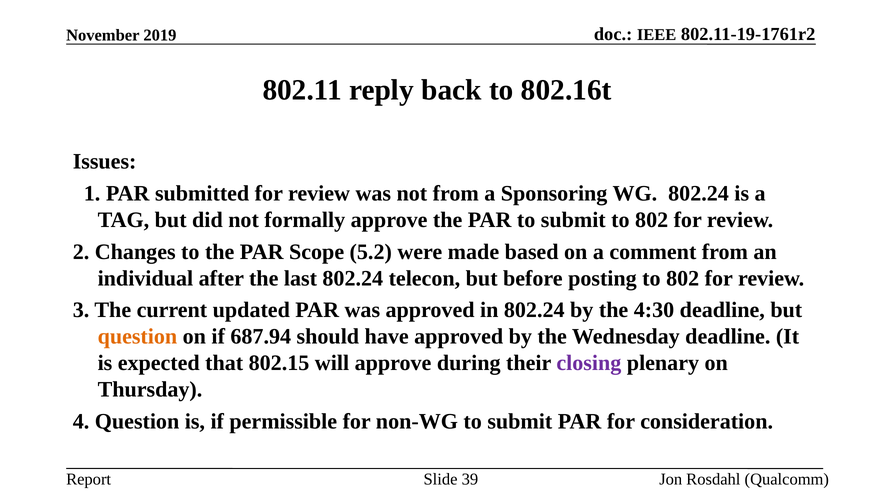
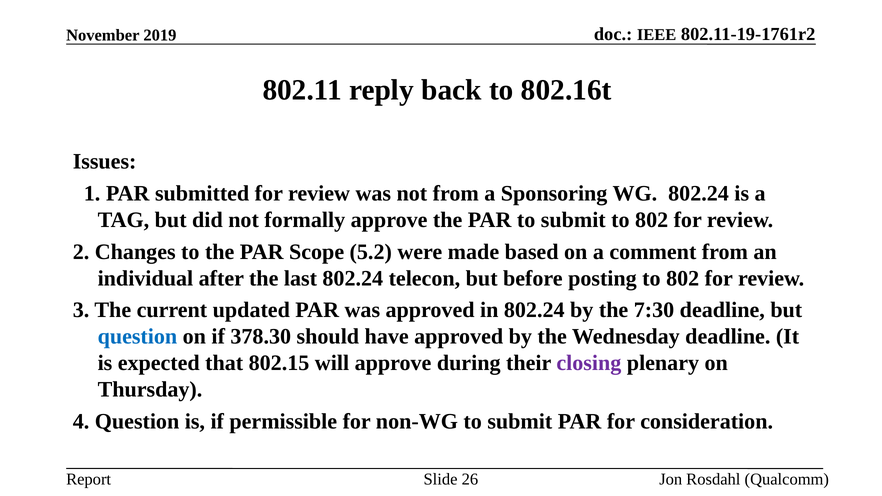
4:30: 4:30 -> 7:30 (654, 310)
question colour: orange -> blue (137, 337)
687.94: 687.94 -> 378.30 (261, 337)
39: 39 -> 26 (470, 480)
